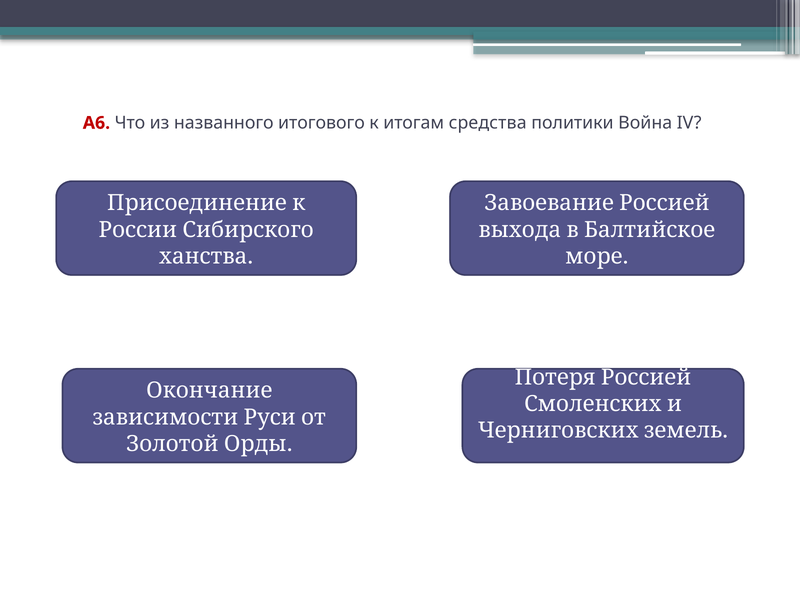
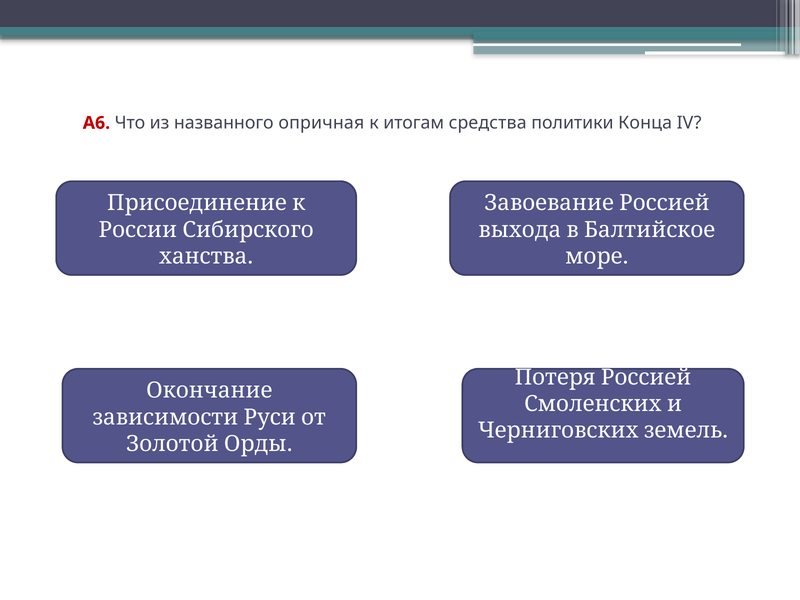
итогового: итогового -> опричная (321, 123)
Война: Война -> Конца (645, 123)
